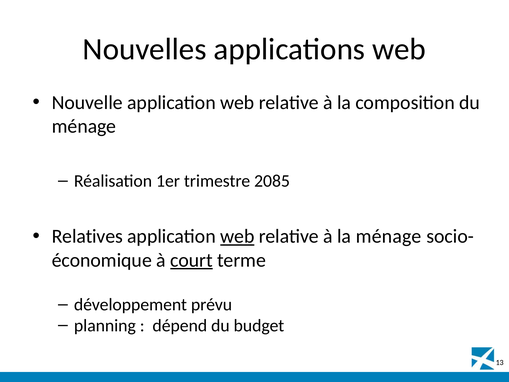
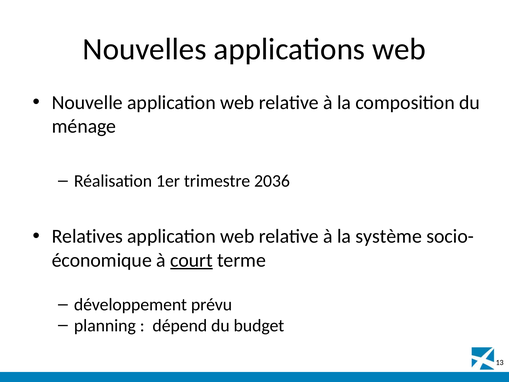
2085: 2085 -> 2036 (272, 181)
web underline: present -> none (237, 236)
la ménage: ménage -> système (389, 236)
